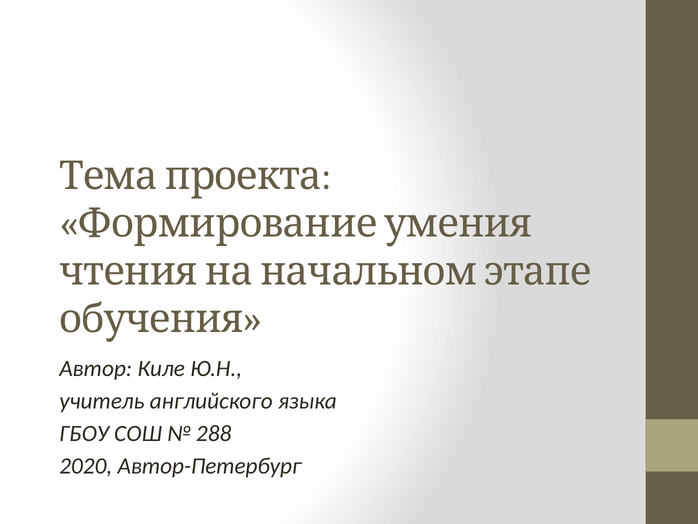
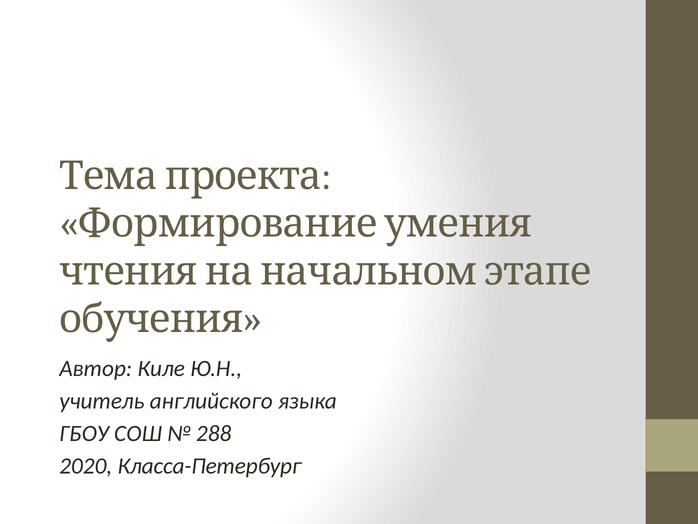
Автор-Петербург: Автор-Петербург -> Класса-Петербург (209, 466)
